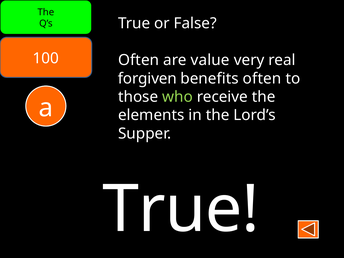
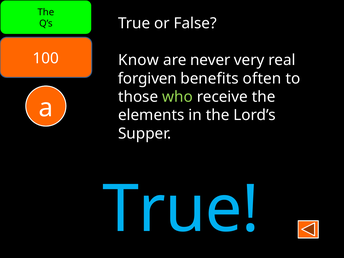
Often: Often -> Know (139, 60)
value: value -> never (210, 60)
True colour: white -> light blue (181, 209)
